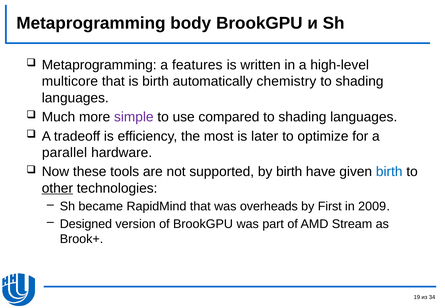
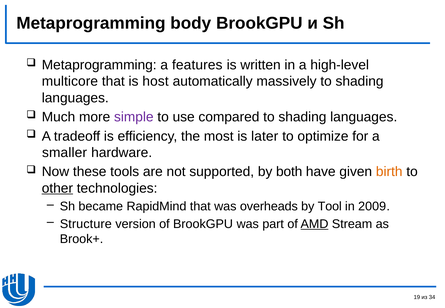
is birth: birth -> host (155, 81)
chemistry: chemistry -> massively (287, 81)
parallel: parallel -> smaller (65, 153)
by birth: birth -> both (289, 172)
birth colour: blue -> orange (389, 172)
First: First -> Tool (330, 206)
Designed: Designed -> Structure (86, 224)
AMD underline: none -> present (314, 224)
